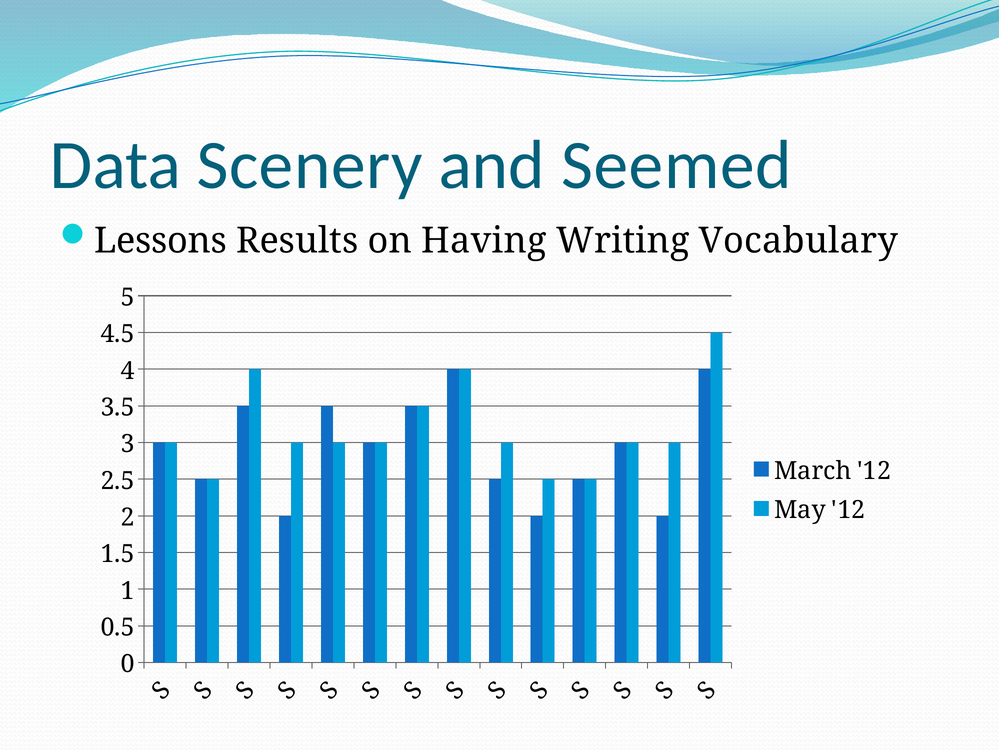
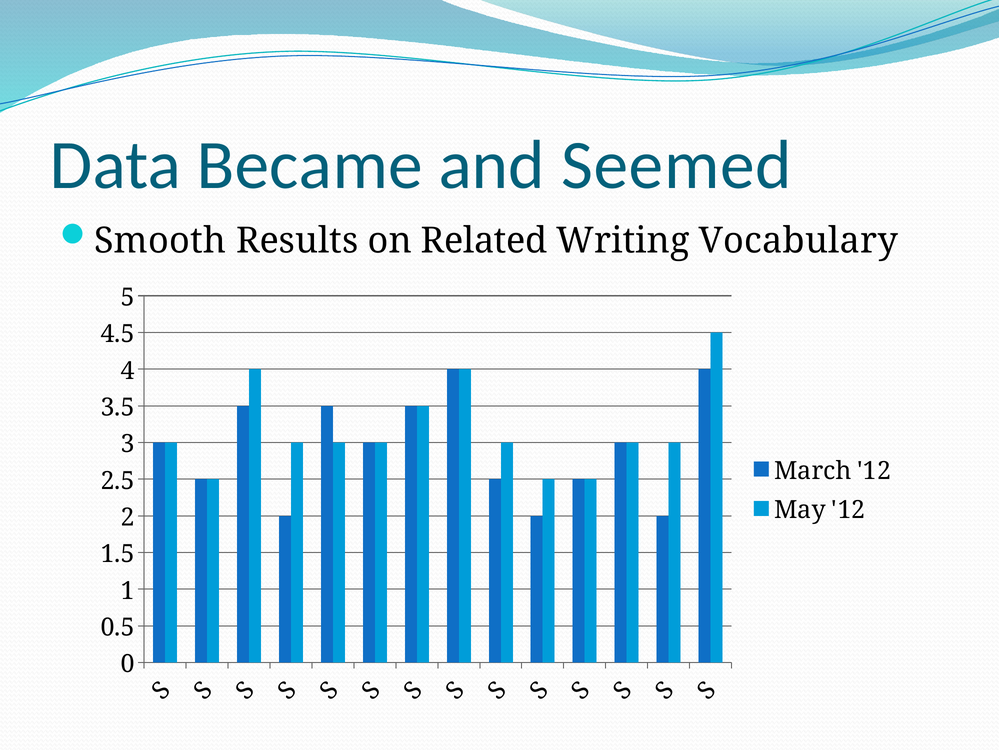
Scenery: Scenery -> Became (310, 165)
Lessons: Lessons -> Smooth (160, 241)
Having: Having -> Related (484, 241)
